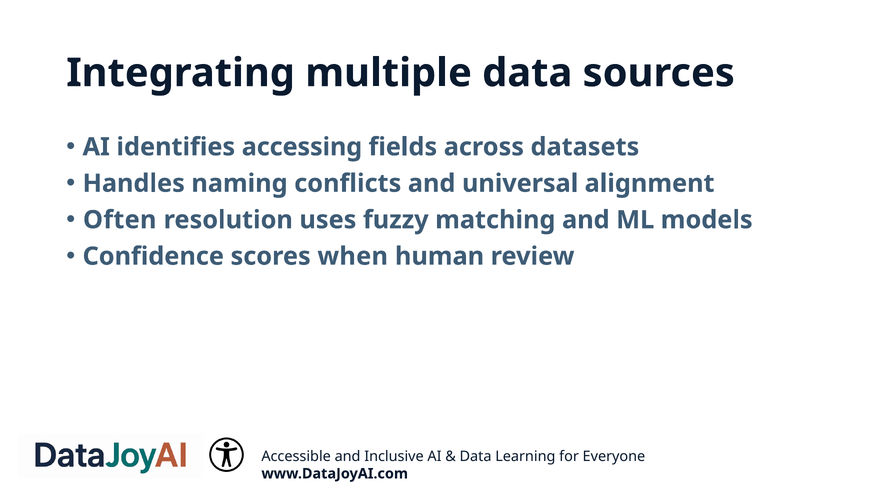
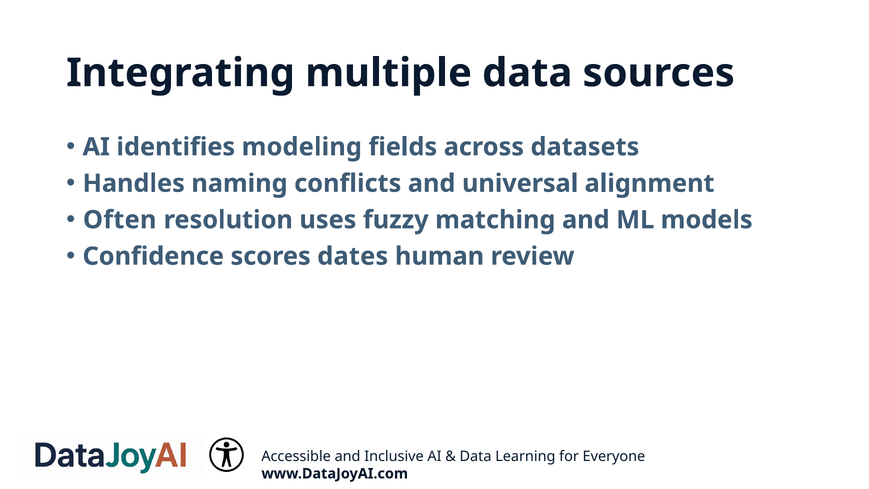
accessing: accessing -> modeling (302, 147)
when: when -> dates (353, 256)
